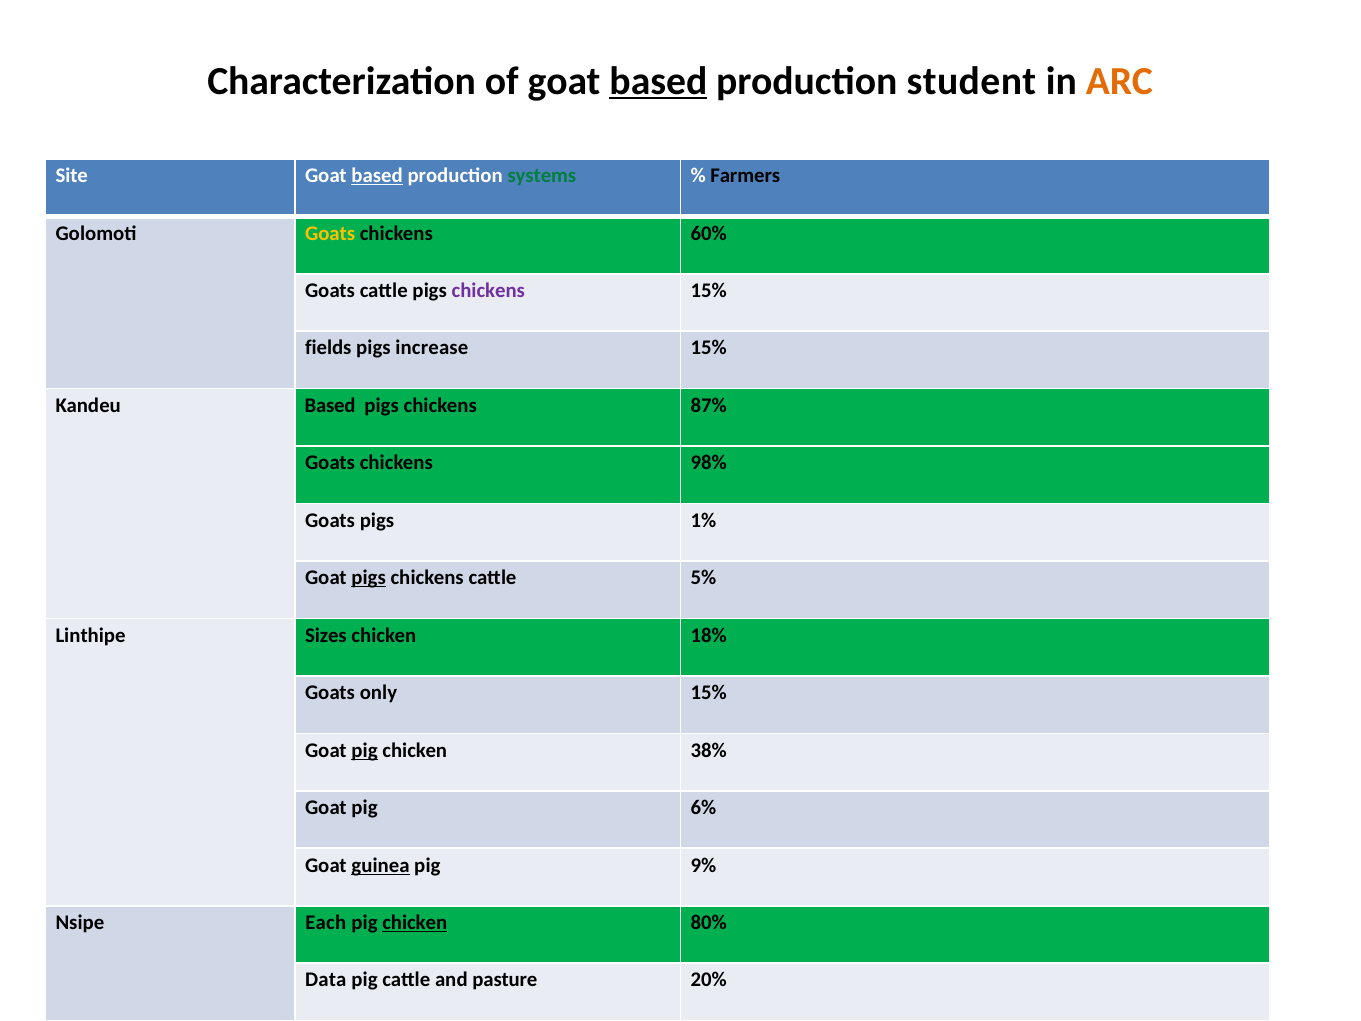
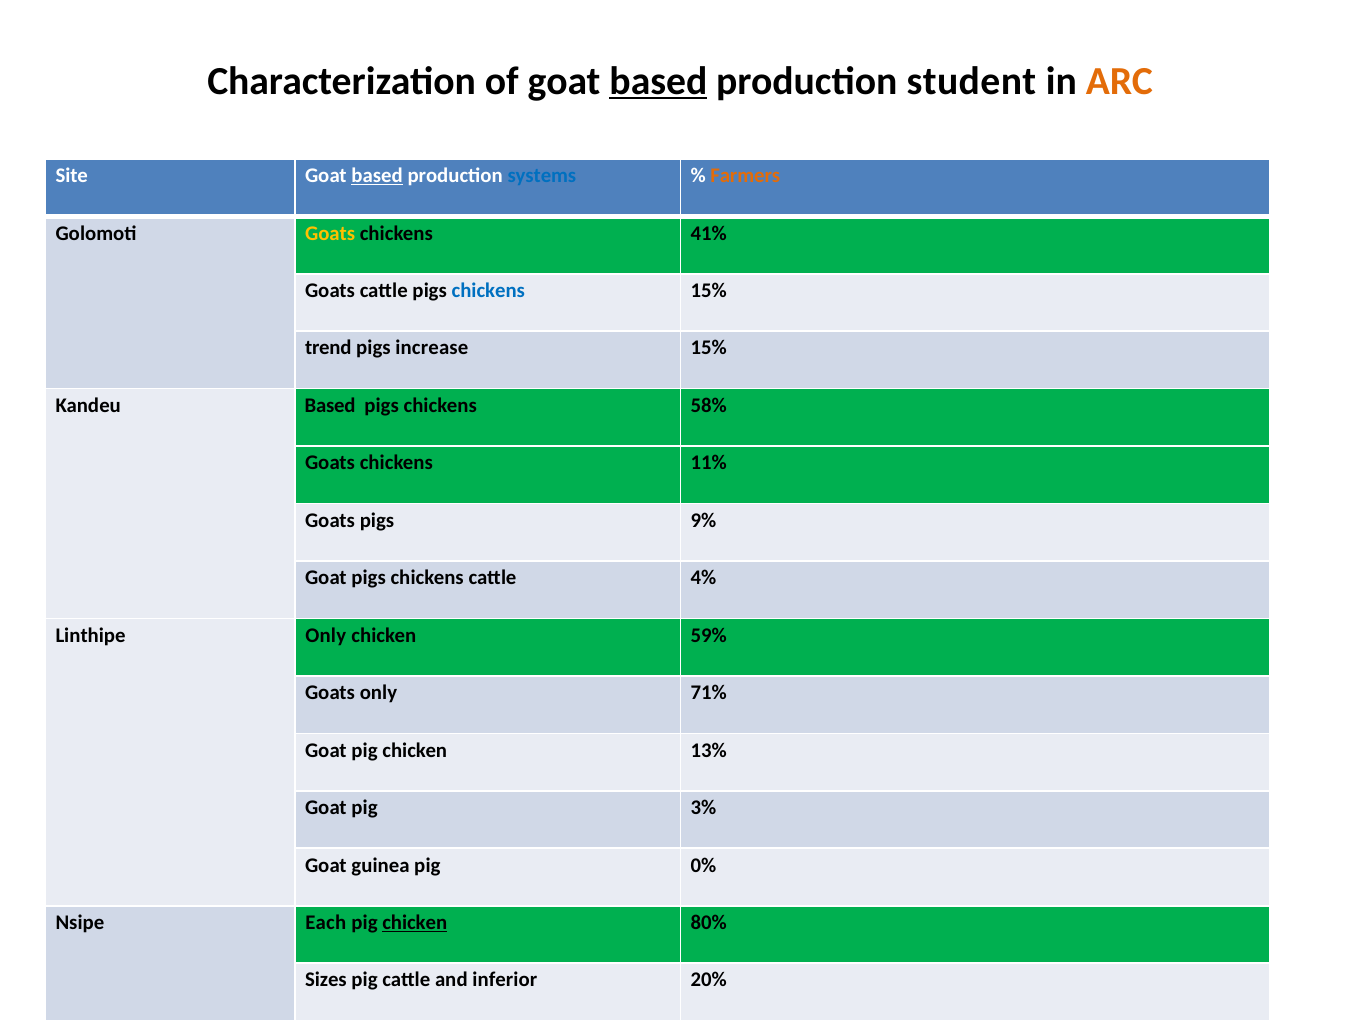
systems colour: green -> blue (542, 176)
Farmers colour: black -> orange (745, 176)
60%: 60% -> 41% (709, 233)
chickens colour: purple -> blue (488, 291)
fields: fields -> trend (328, 348)
87%: 87% -> 58% (709, 405)
98%: 98% -> 11% (709, 463)
1%: 1% -> 9% (703, 520)
pigs underline: present -> none (369, 578)
5%: 5% -> 4% (703, 578)
Linthipe Sizes: Sizes -> Only (326, 635)
18%: 18% -> 59% (709, 635)
only 15%: 15% -> 71% (709, 693)
pig underline: present -> none (365, 750)
38%: 38% -> 13% (709, 750)
6%: 6% -> 3% (703, 808)
guinea underline: present -> none (380, 865)
9%: 9% -> 0% (703, 865)
Data: Data -> Sizes (326, 980)
pasture: pasture -> inferior (505, 980)
